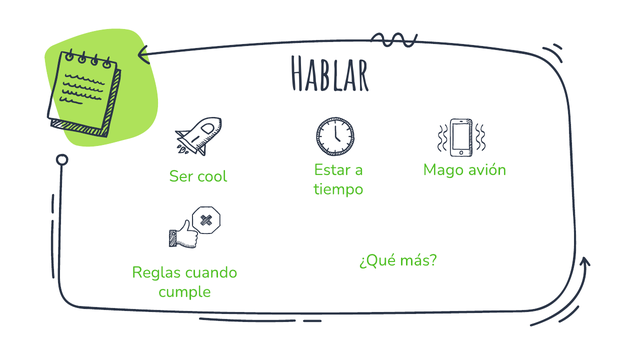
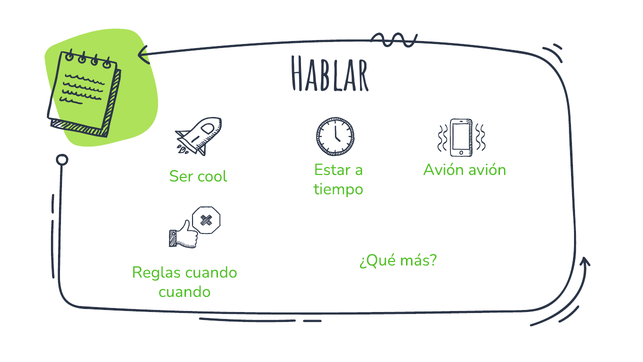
Mago: Mago -> Avión (444, 170)
cumple: cumple -> cuando (185, 291)
